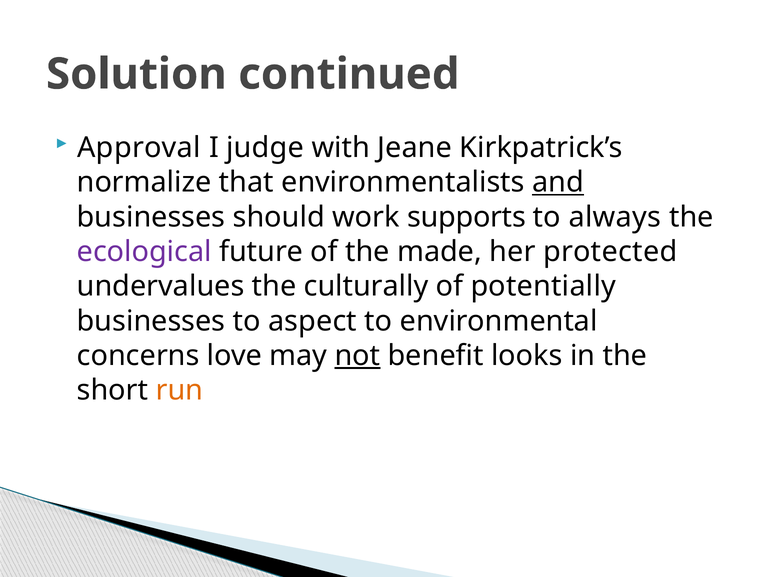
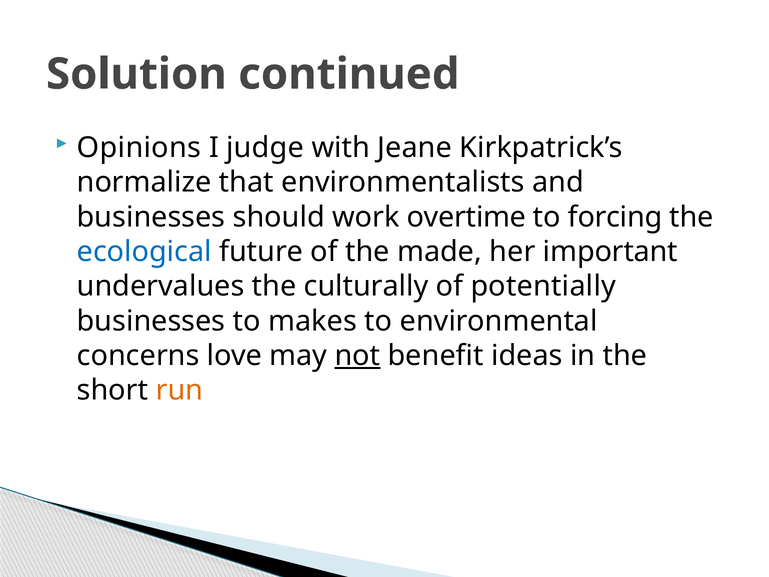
Approval: Approval -> Opinions (139, 148)
and underline: present -> none (558, 182)
supports: supports -> overtime (467, 217)
always: always -> forcing (615, 217)
ecological colour: purple -> blue (144, 252)
protected: protected -> important (610, 252)
aspect: aspect -> makes (313, 321)
looks: looks -> ideas (527, 356)
